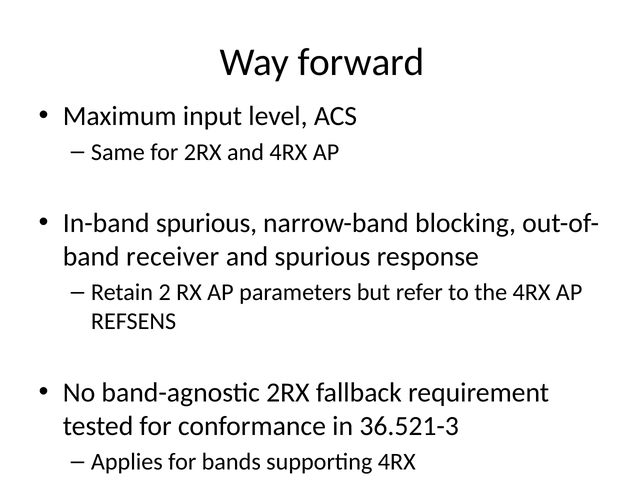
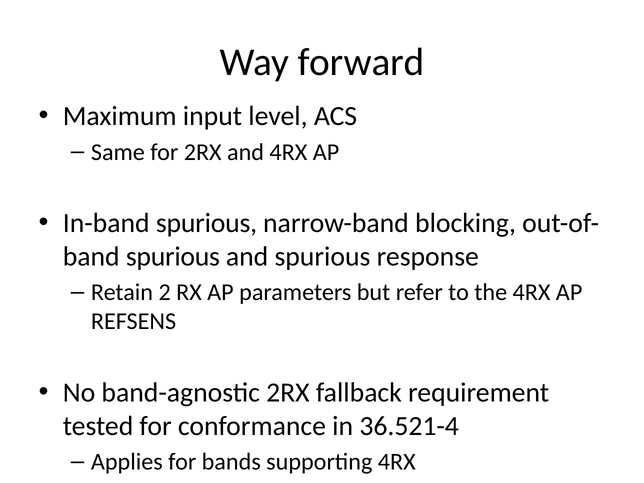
receiver: receiver -> spurious (173, 257)
36.521-3: 36.521-3 -> 36.521-4 (409, 426)
